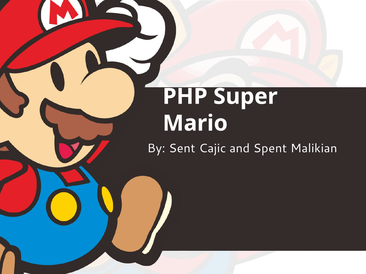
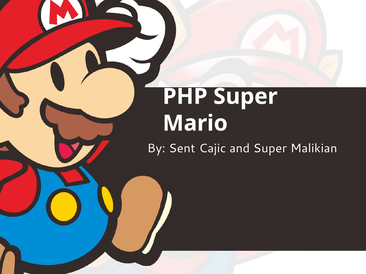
and Spent: Spent -> Super (270, 149)
